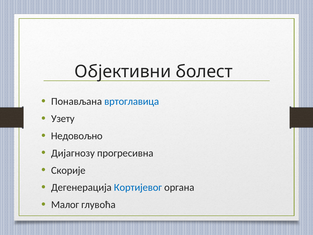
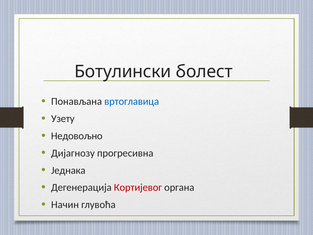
Објективни: Објективни -> Ботулински (123, 72)
Скорије: Скорије -> Једнака (68, 170)
Кортијевог colour: blue -> red (138, 187)
Малог: Малог -> Начин (65, 205)
